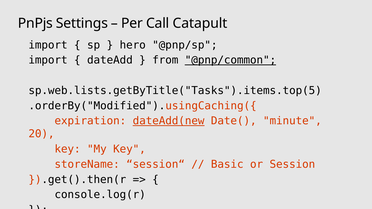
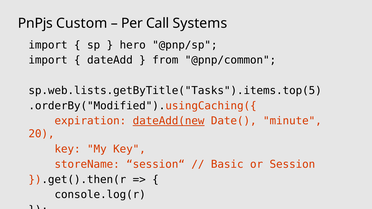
Settings: Settings -> Custom (82, 23)
Catapult: Catapult -> Systems (200, 23)
@pnp/common underline: present -> none (230, 60)
